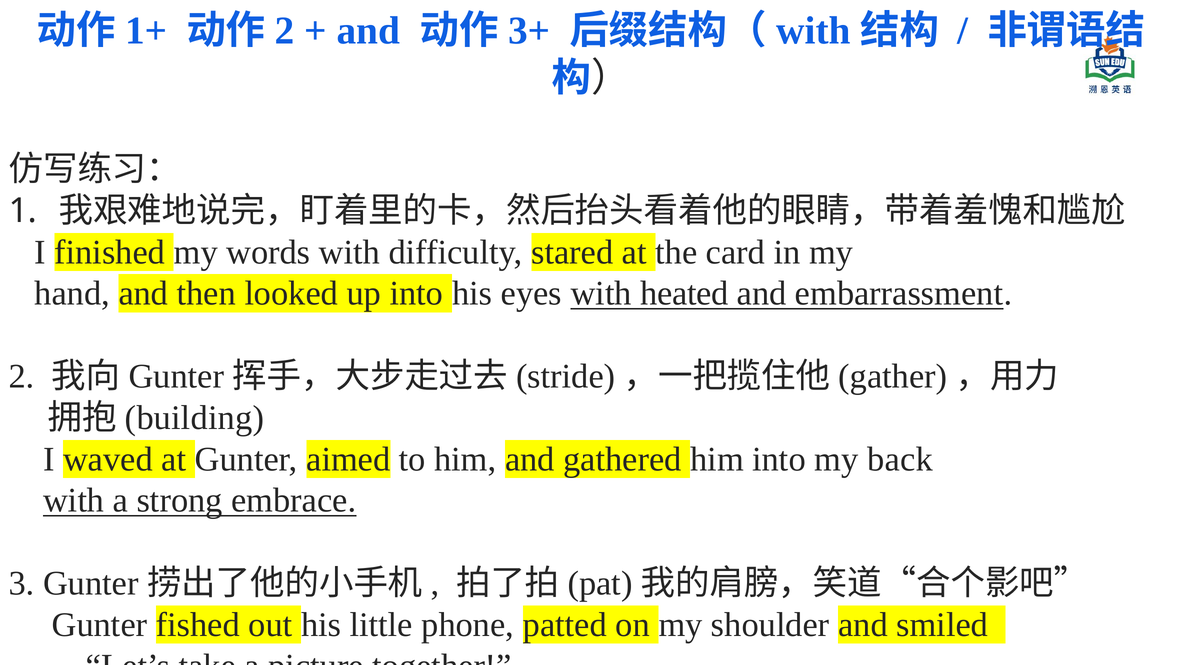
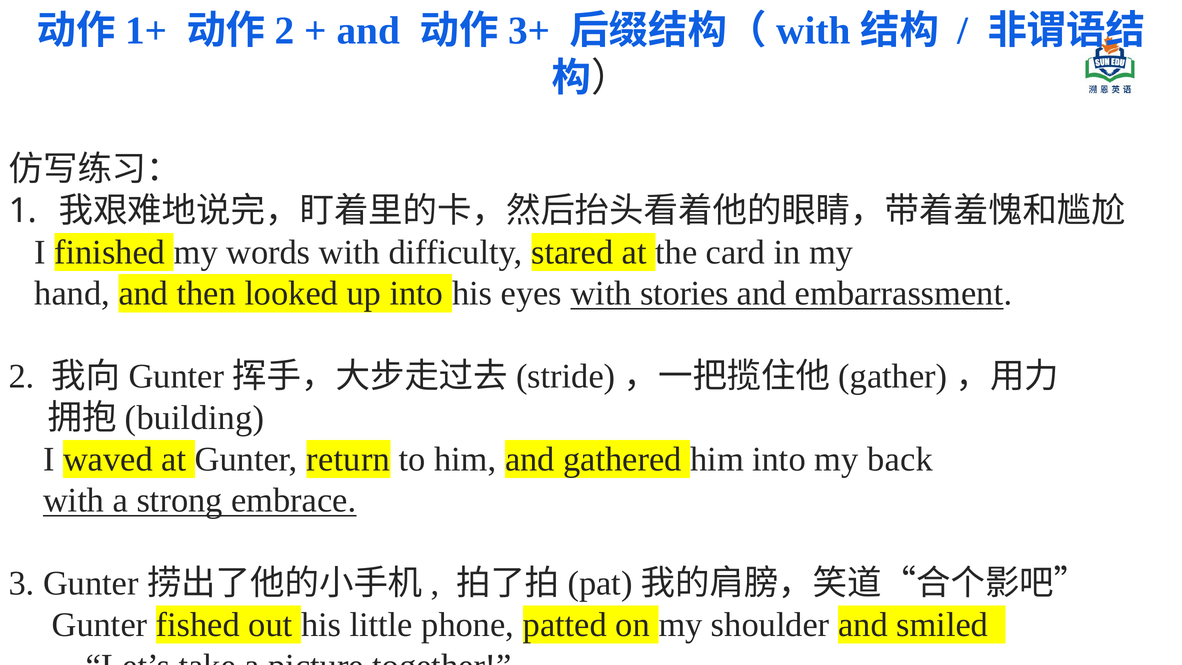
heated: heated -> stories (684, 294)
aimed: aimed -> return (348, 459)
